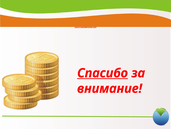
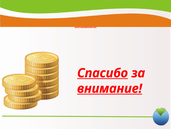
внимание underline: none -> present (110, 88)
